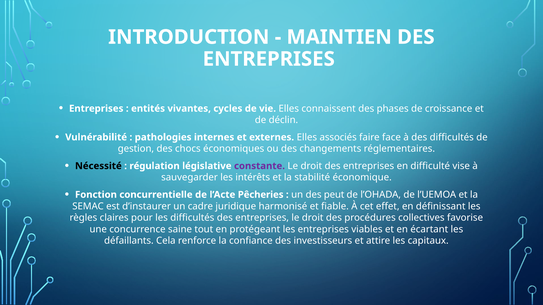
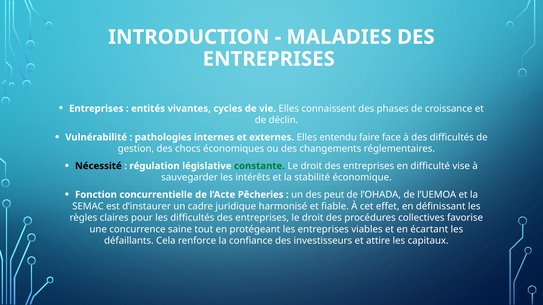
MAINTIEN: MAINTIEN -> MALADIES (339, 37)
associés: associés -> entendu (338, 137)
constante colour: purple -> green (259, 166)
